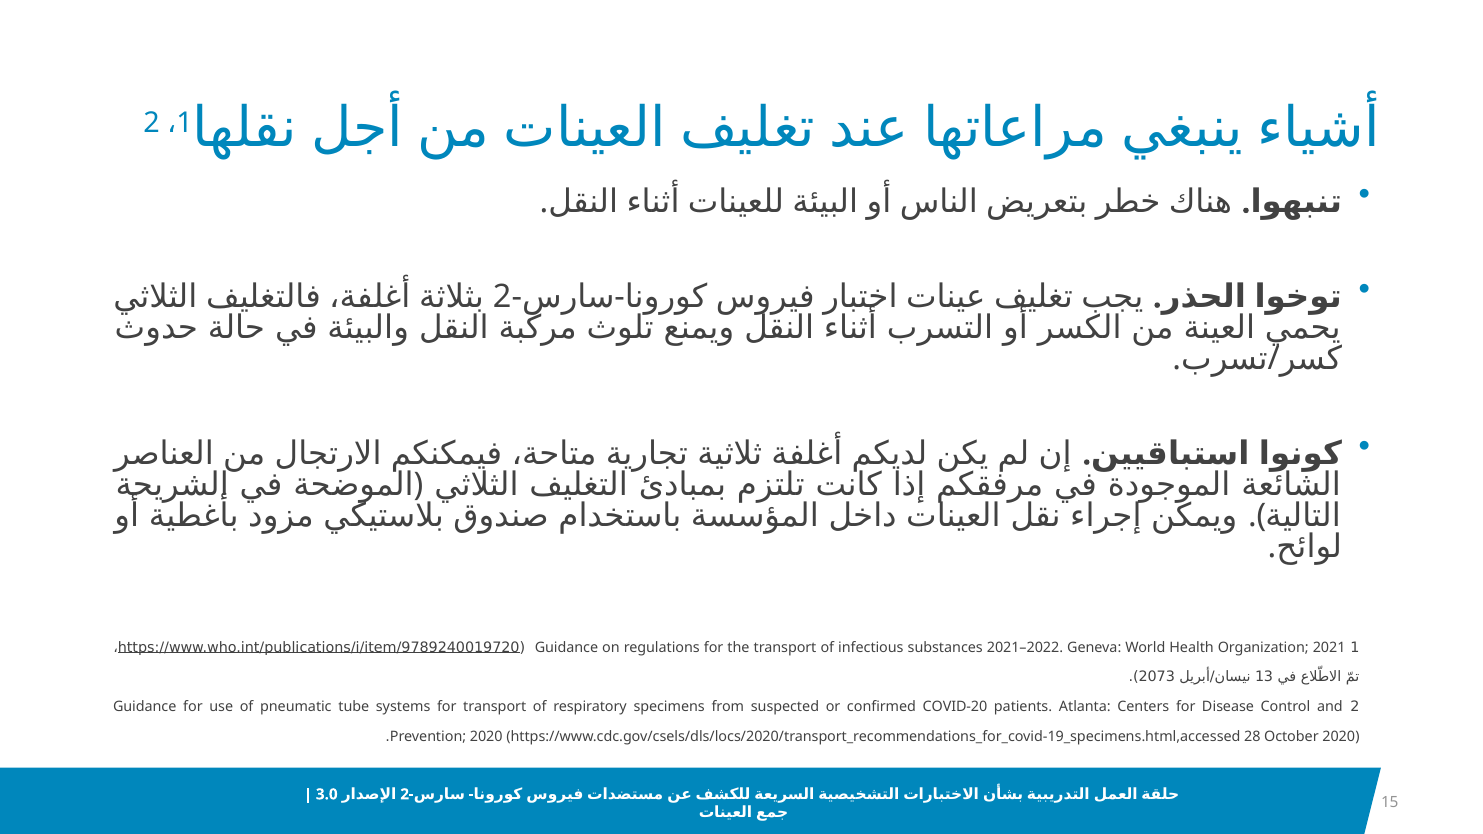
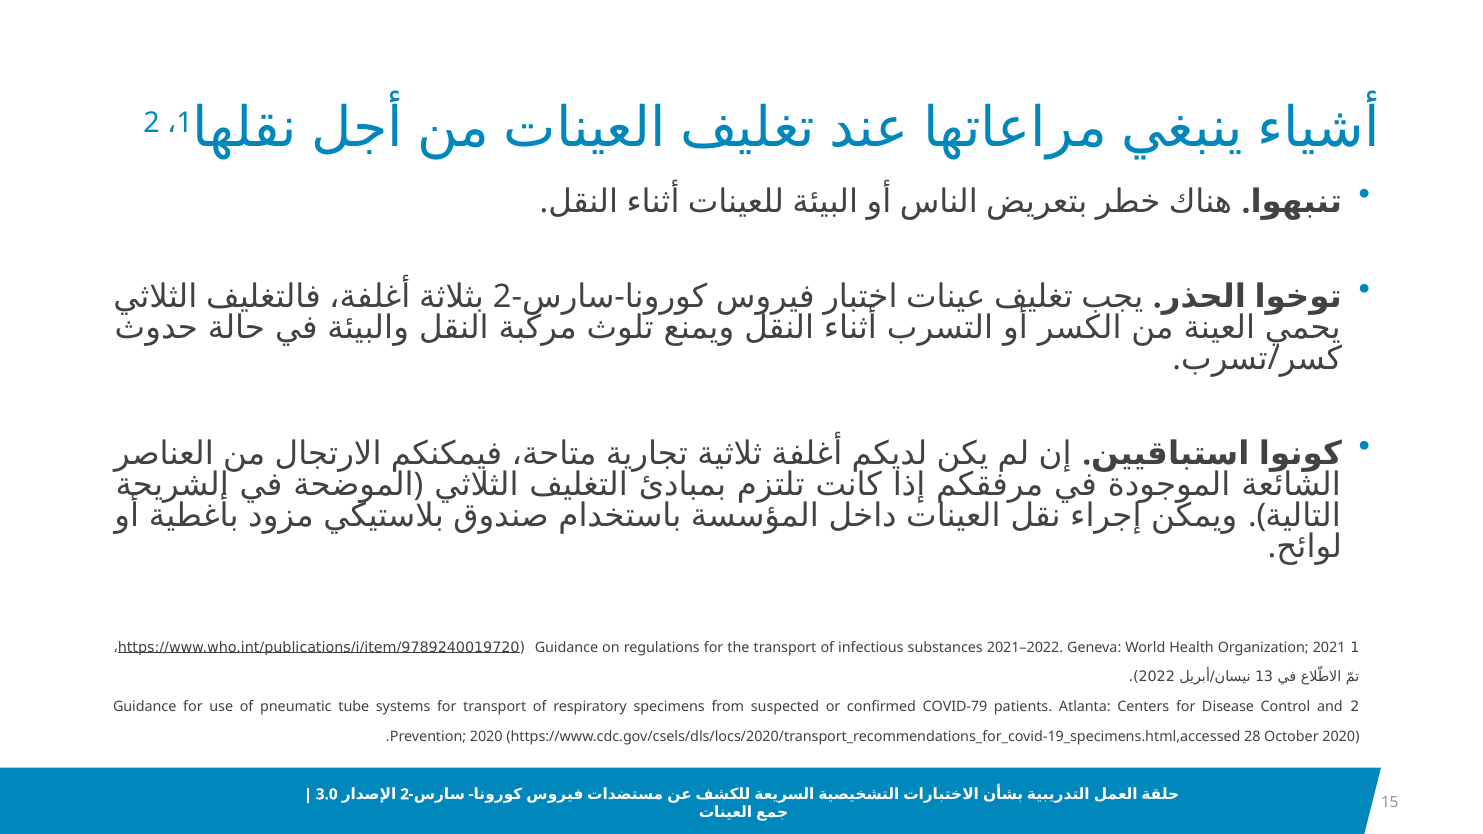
2073: 2073 -> 2022 (1157, 677)
COVID-20: COVID-20 -> COVID-79 (955, 707)
